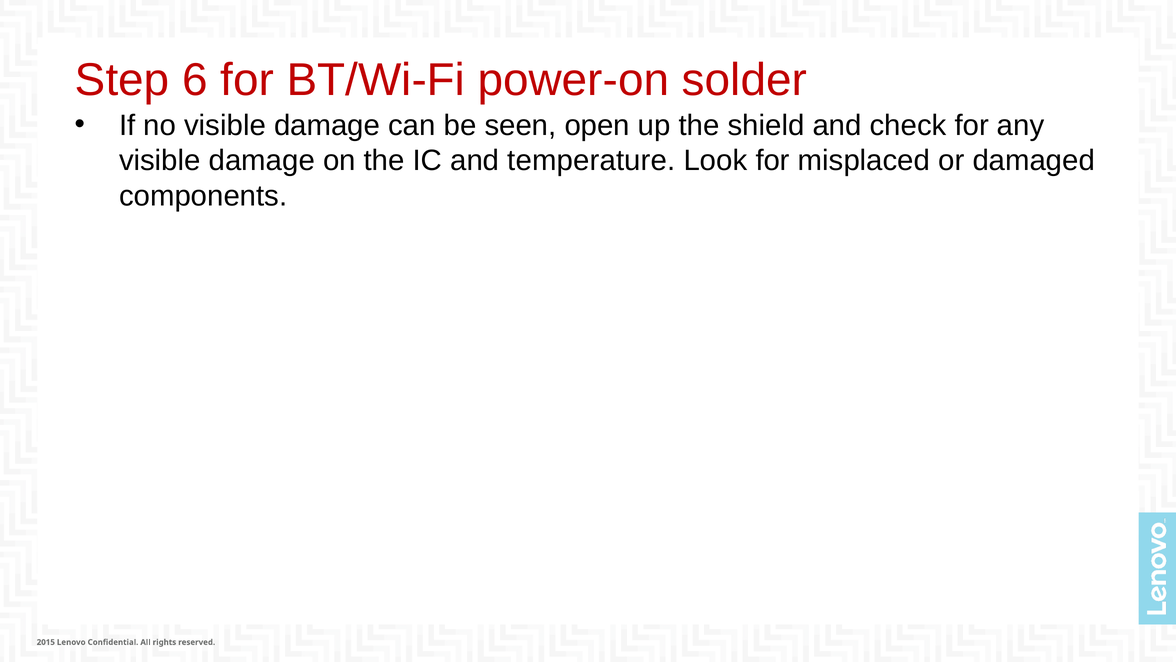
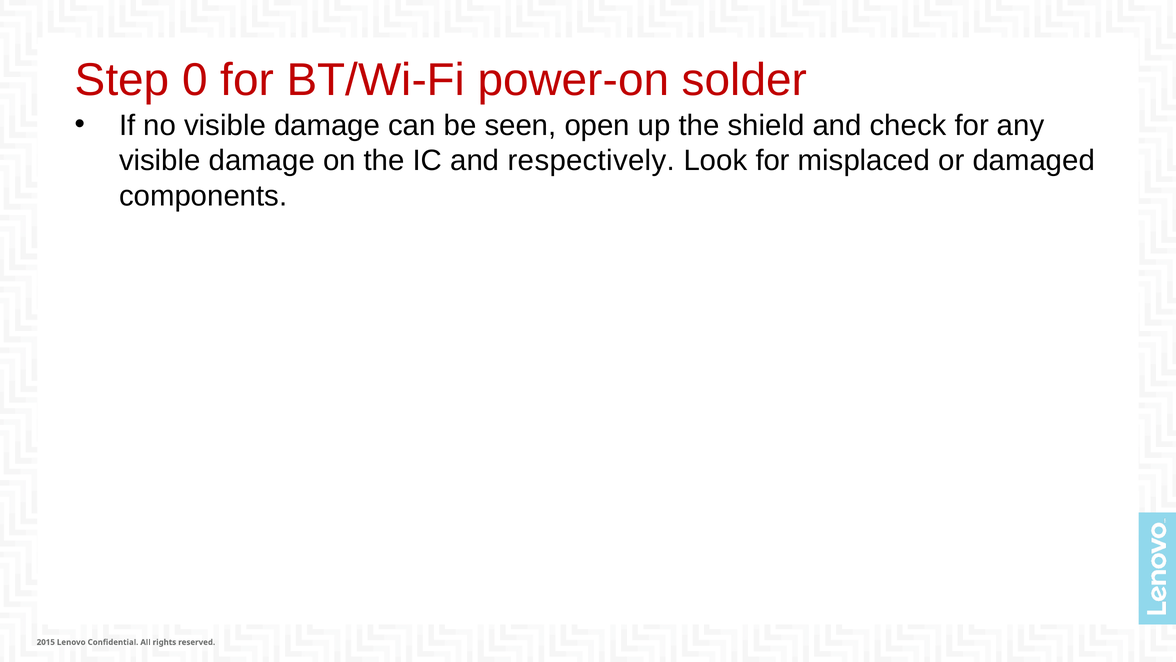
6: 6 -> 0 (195, 80)
temperature: temperature -> respectively (591, 161)
